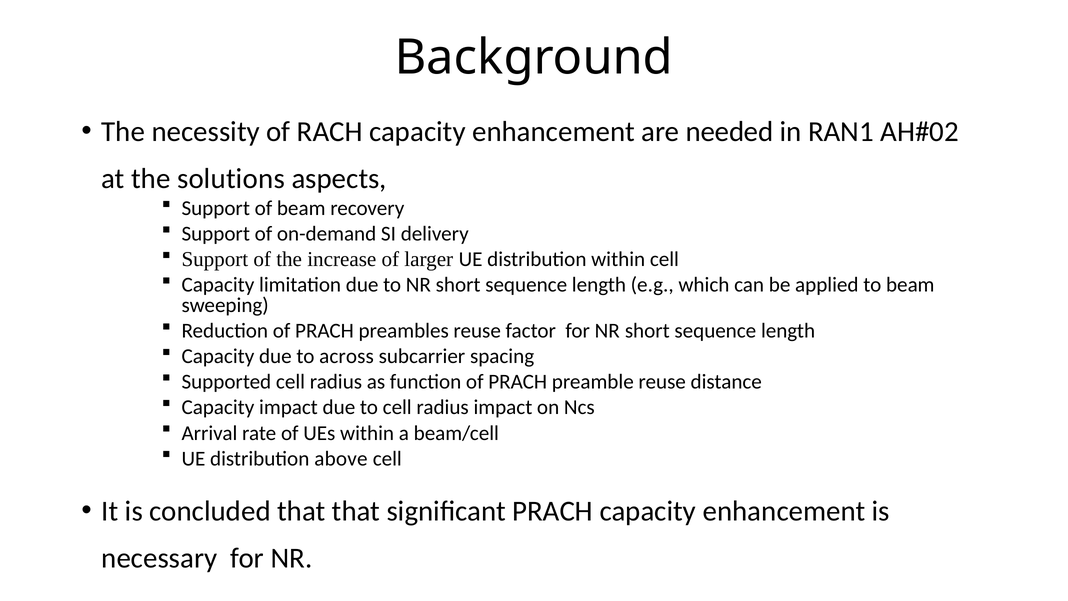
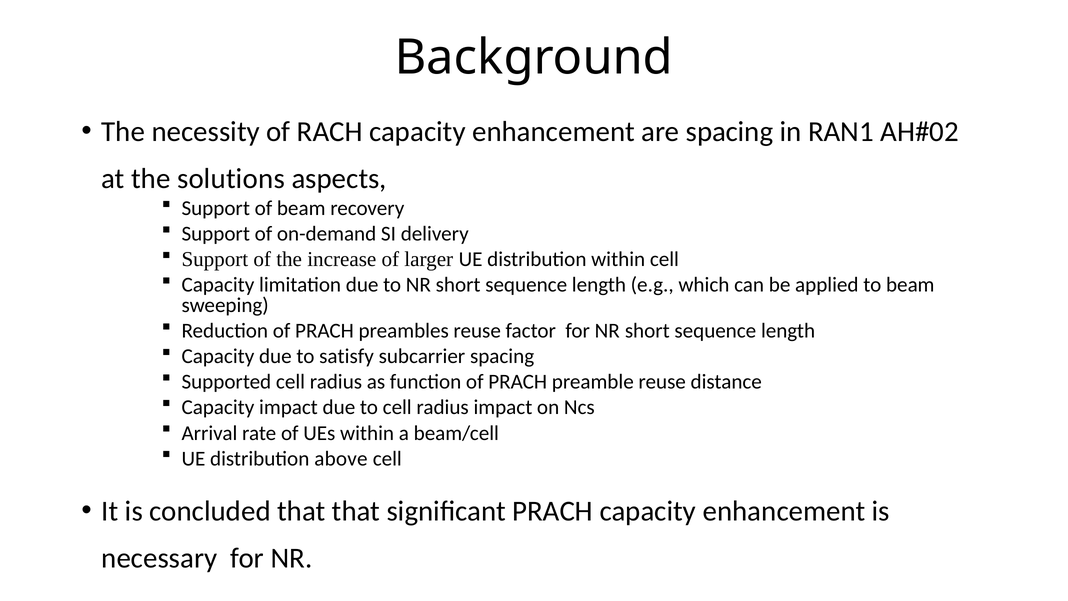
are needed: needed -> spacing (729, 132)
across: across -> satisfy (347, 356)
